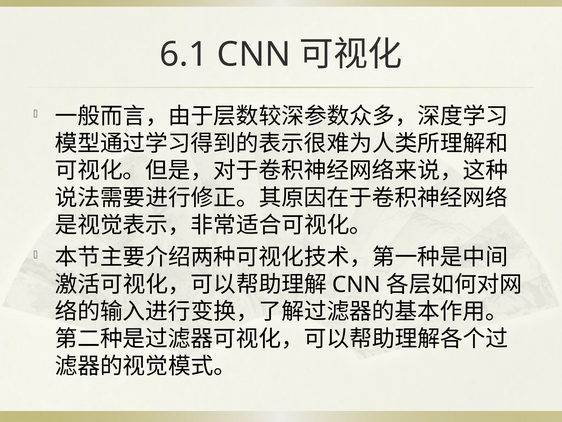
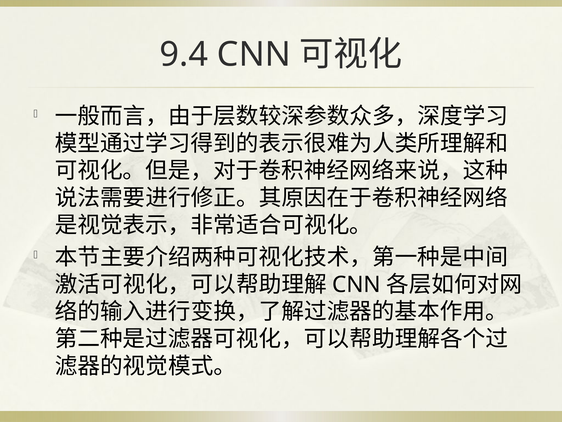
6.1: 6.1 -> 9.4 (184, 54)
